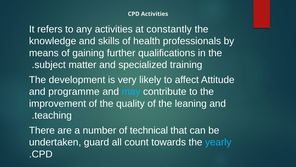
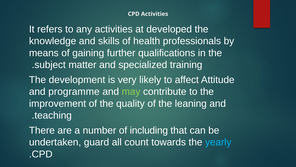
constantly: constantly -> developed (169, 29)
may colour: light blue -> light green (131, 91)
technical: technical -> including (149, 130)
